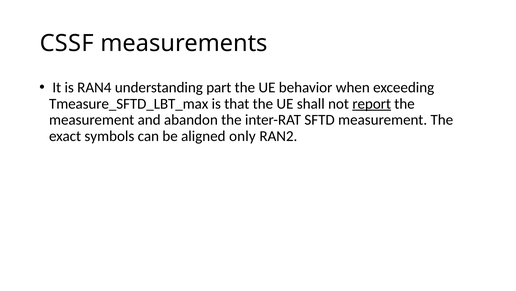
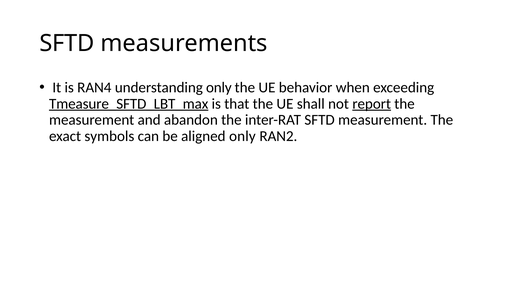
CSSF: CSSF -> SFTD (67, 43)
understanding part: part -> only (219, 87)
Tmeasure_SFTD_LBT_max underline: none -> present (129, 103)
